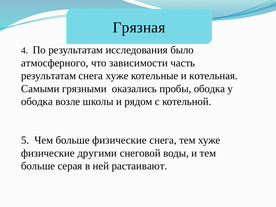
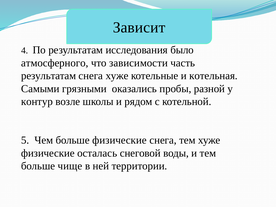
Грязная: Грязная -> Зависит (139, 28)
пробы ободка: ободка -> разной (209, 89)
ободка: ободка -> контур (37, 102)
другими: другими -> осталась (97, 153)
серая: серая -> чище (70, 166)
растаивают: растаивают -> территории (139, 166)
